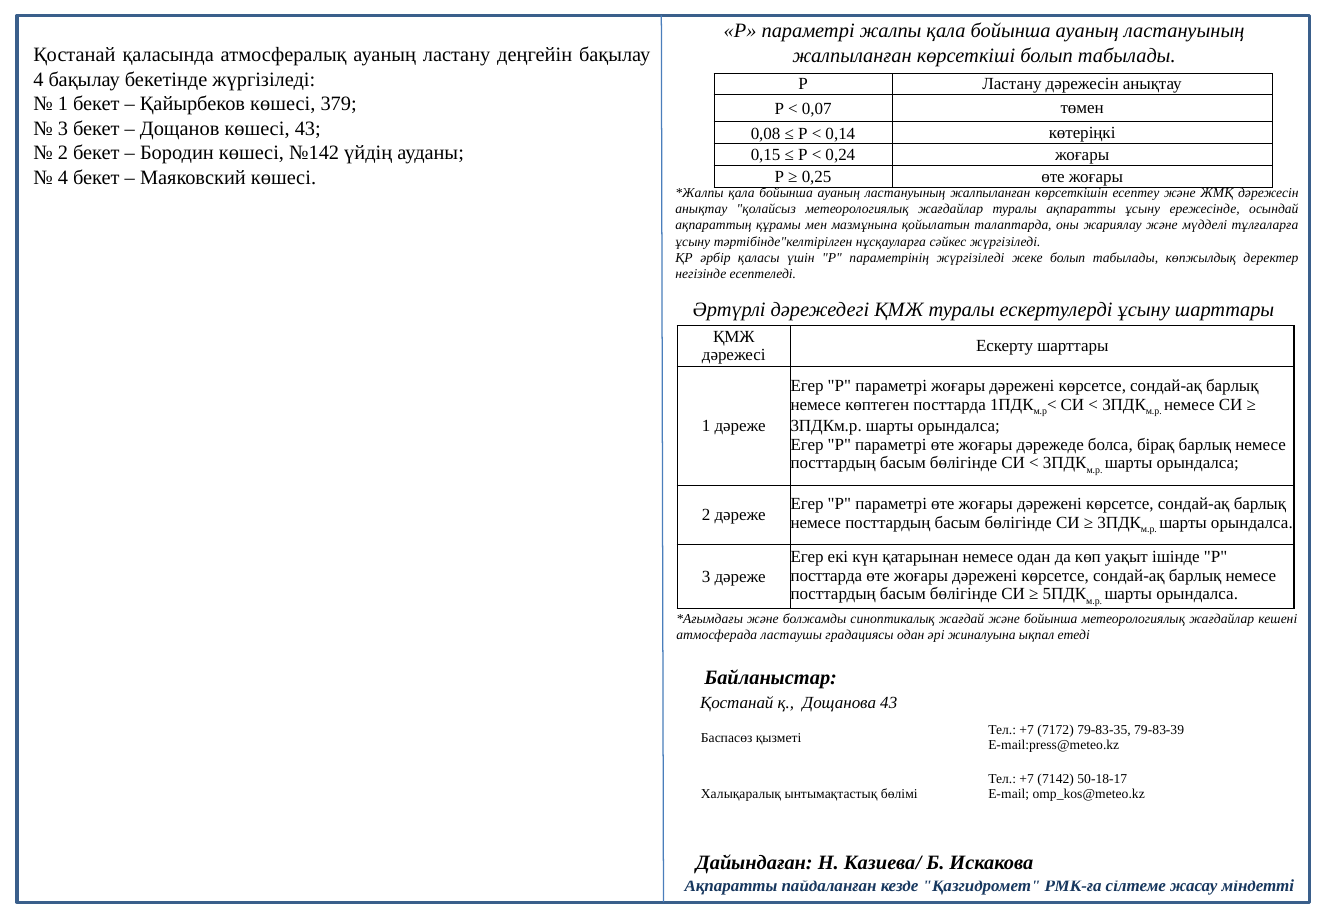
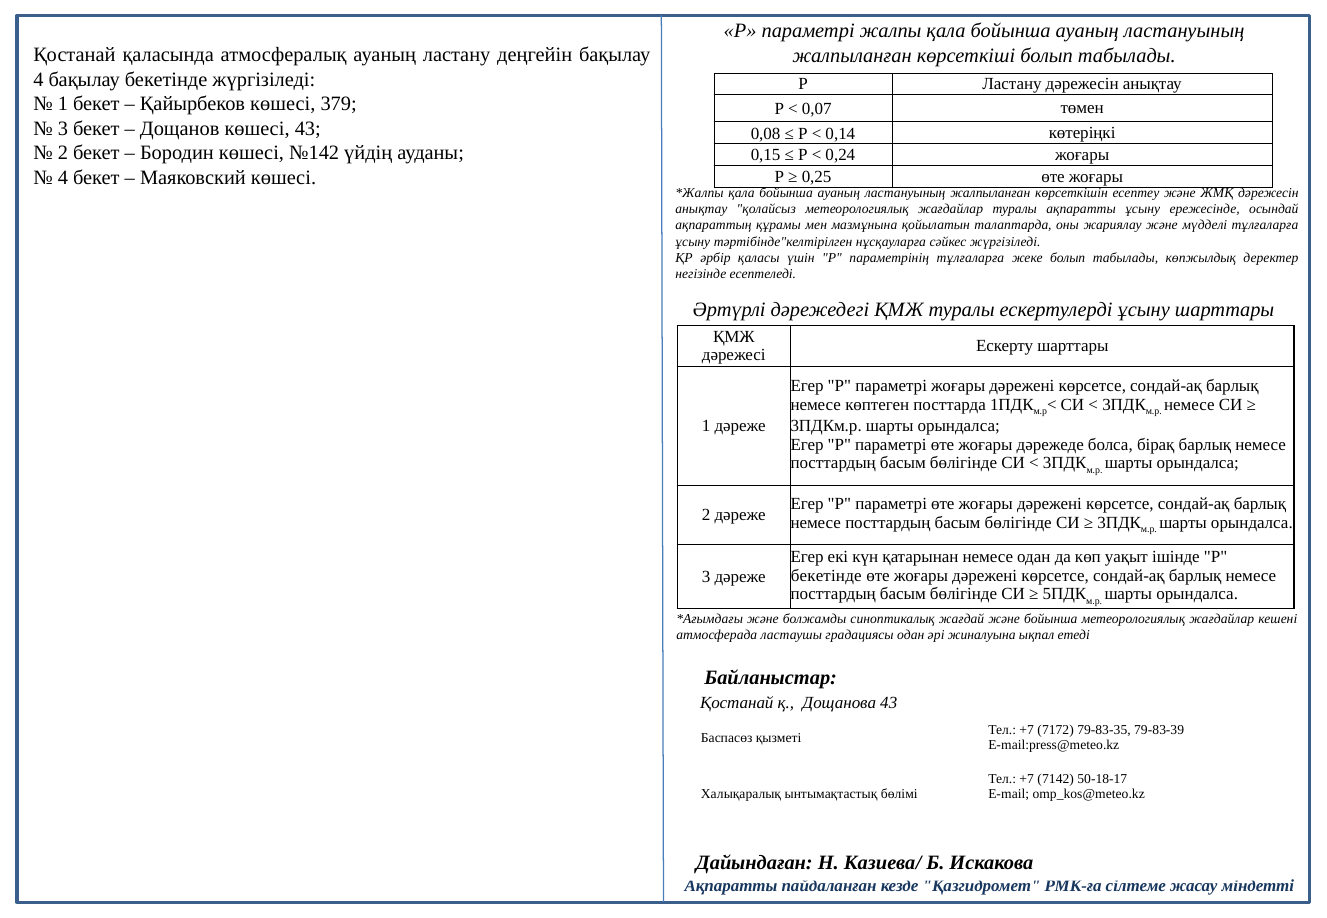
параметрінің жүргізіледі: жүргізіледі -> тұлғаларға (970, 258)
посттарда: посттарда -> бекетінде (826, 576)
